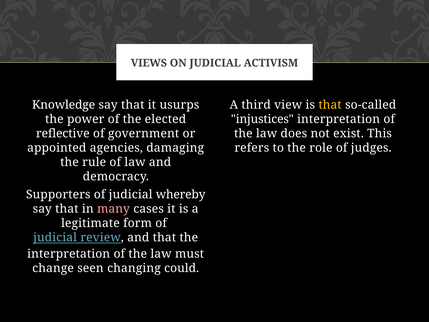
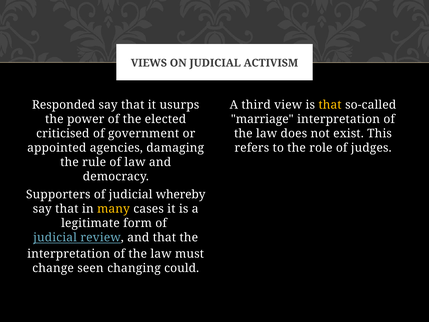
Knowledge: Knowledge -> Responded (64, 105)
injustices: injustices -> marriage (262, 119)
reflective: reflective -> criticised (63, 134)
many colour: pink -> yellow (113, 209)
